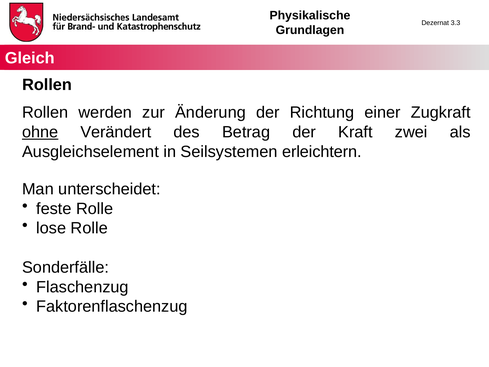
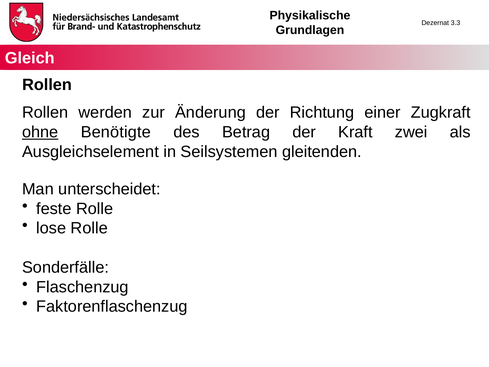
Verändert: Verändert -> Benötigte (116, 132)
erleichtern: erleichtern -> gleitenden (322, 152)
